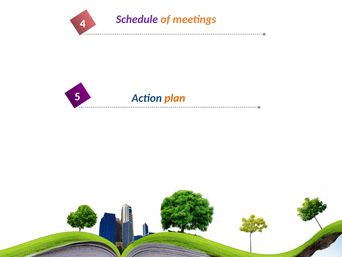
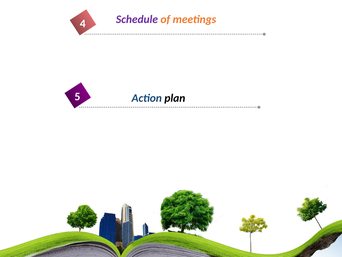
plan colour: orange -> black (175, 98)
